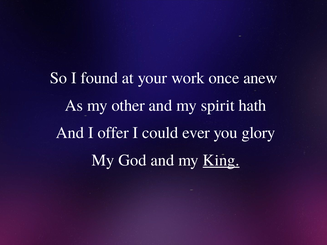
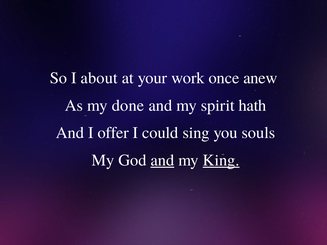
found: found -> about (99, 78)
other: other -> done (128, 106)
ever: ever -> sing (196, 133)
glory: glory -> souls (258, 133)
and underline: none -> present (162, 160)
